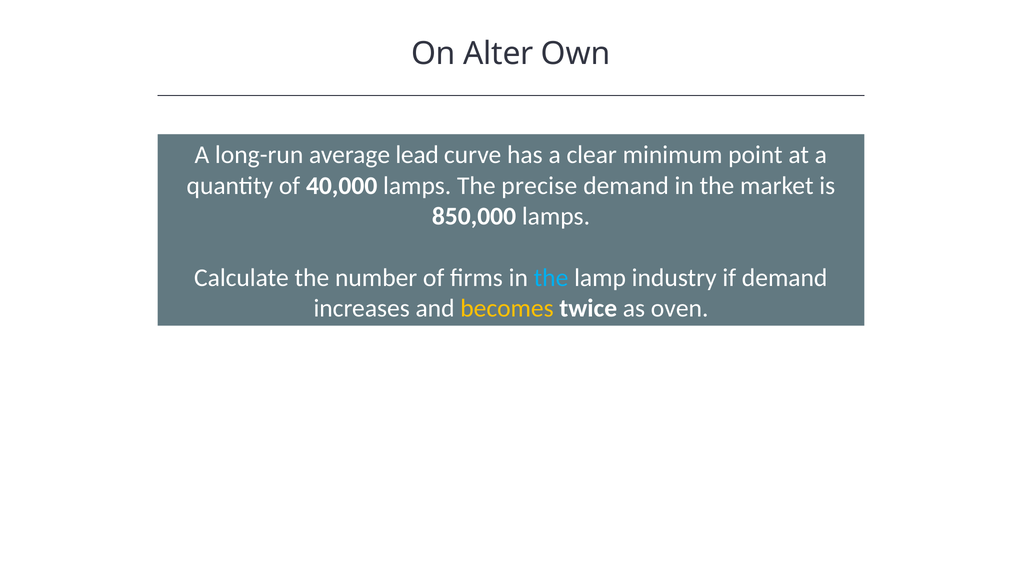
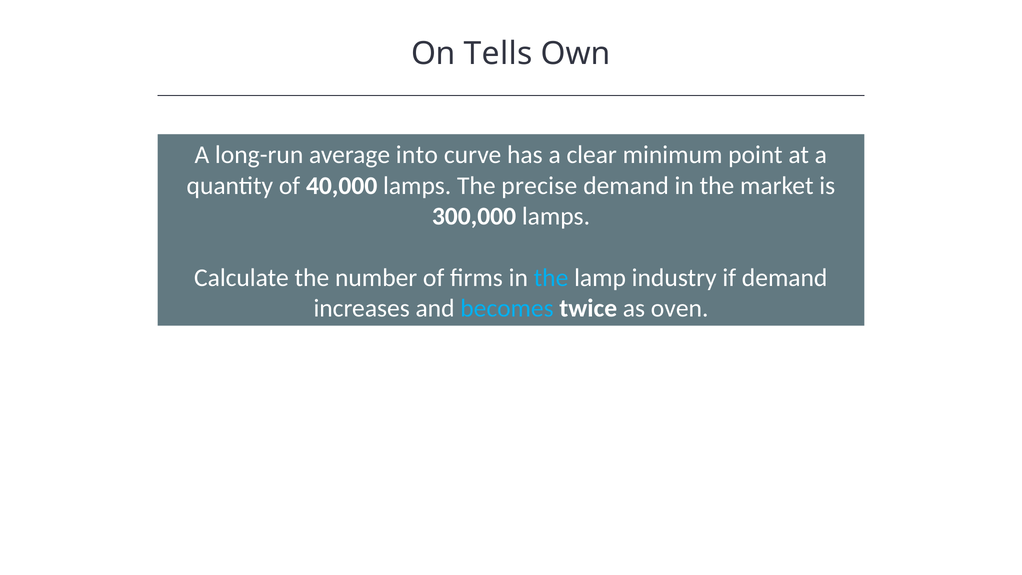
Alter: Alter -> Tells (498, 53)
lead: lead -> into (417, 155)
850,000: 850,000 -> 300,000 (474, 216)
becomes colour: yellow -> light blue (507, 308)
